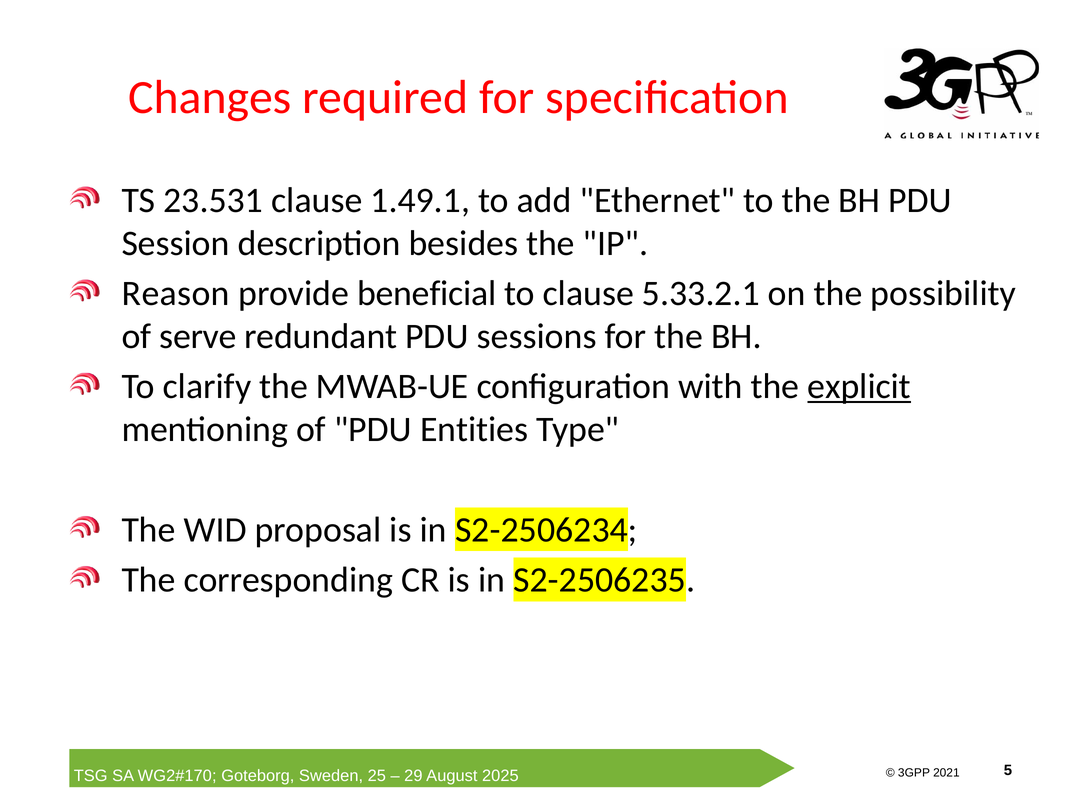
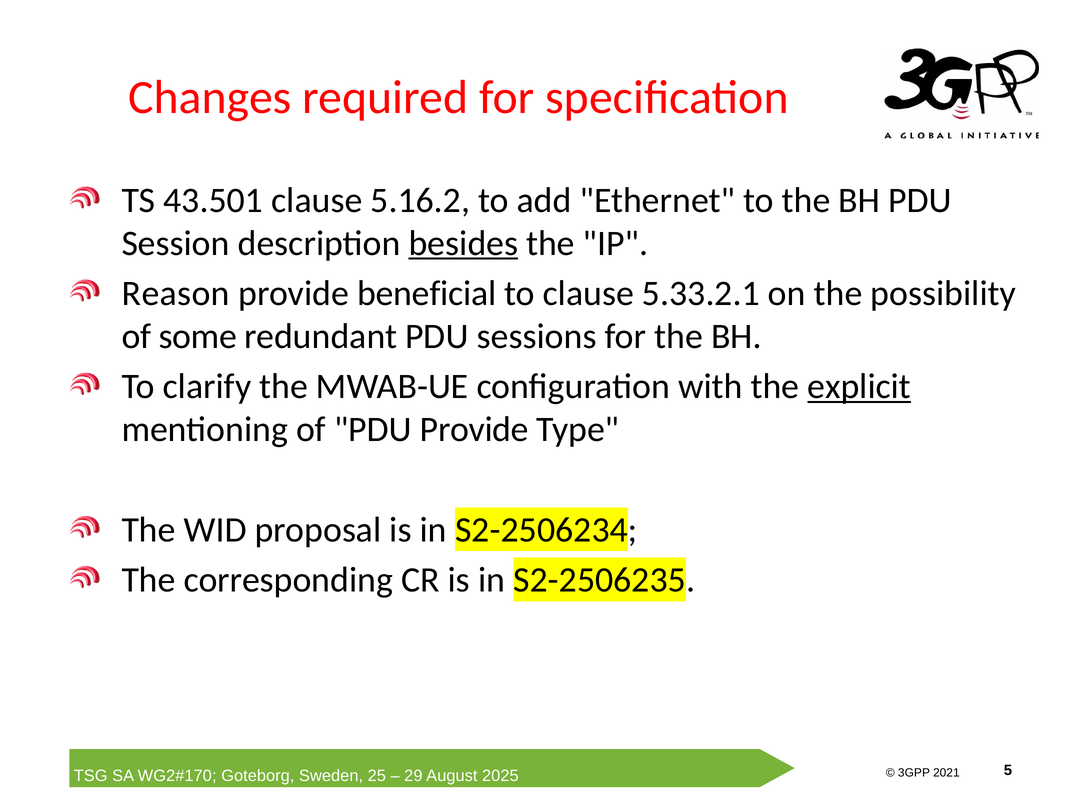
23.531: 23.531 -> 43.501 (213, 200)
1.49.1: 1.49.1 -> 5.16.2 (420, 200)
besides underline: none -> present (463, 243)
serve: serve -> some (198, 336)
PDU Entities: Entities -> Provide (474, 430)
